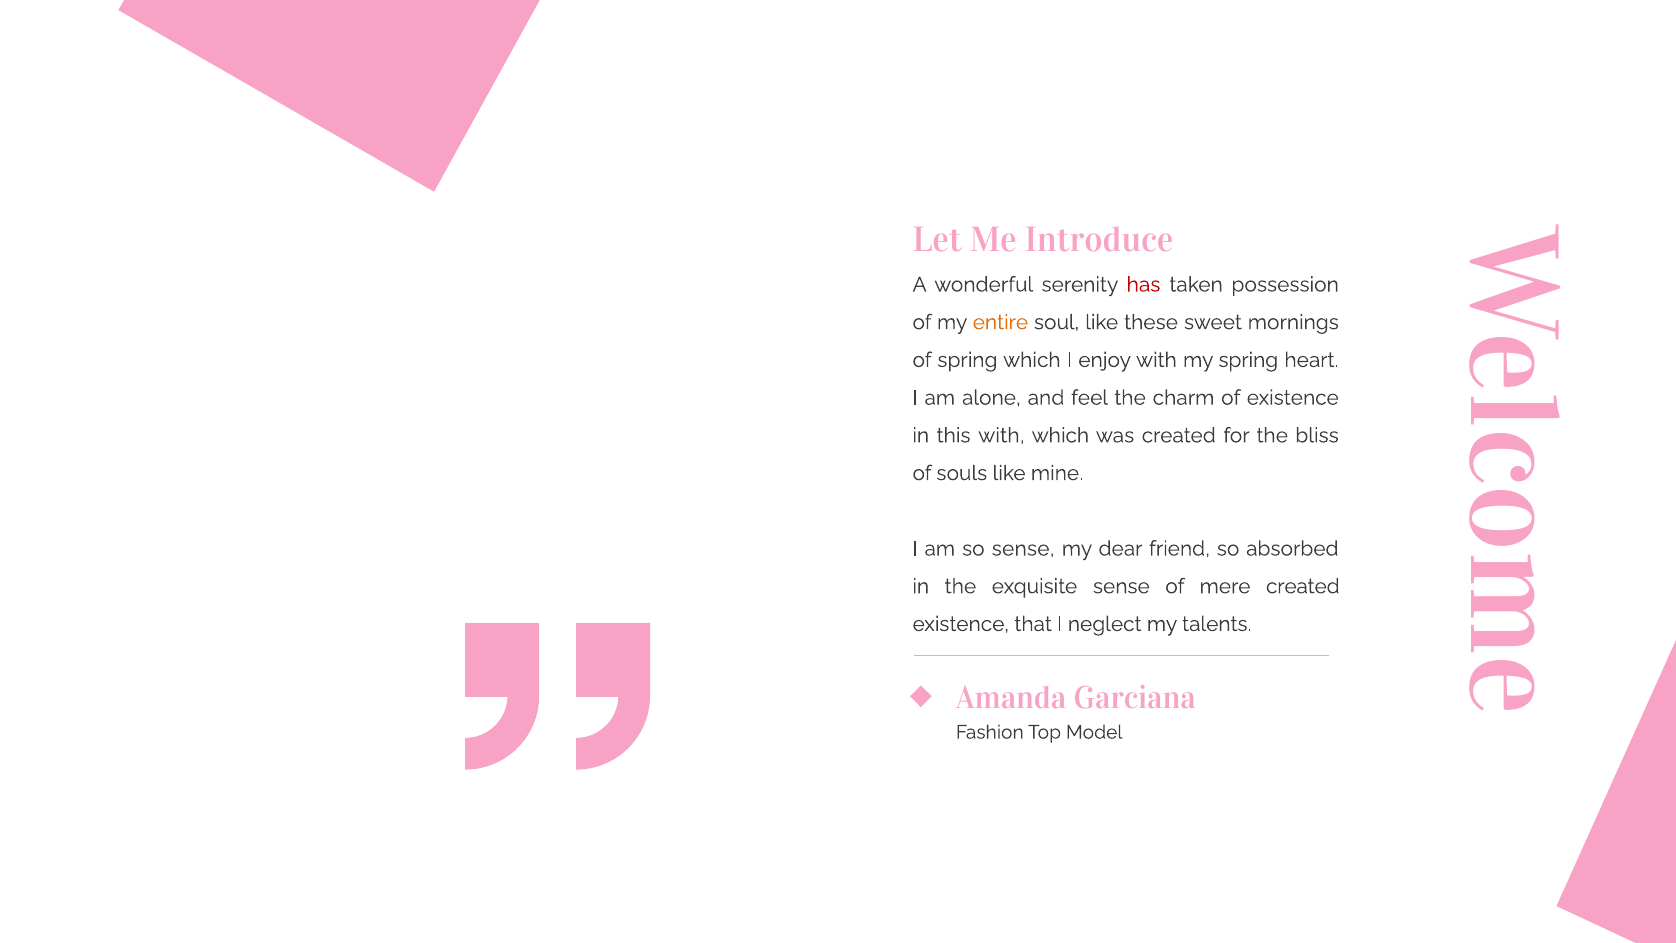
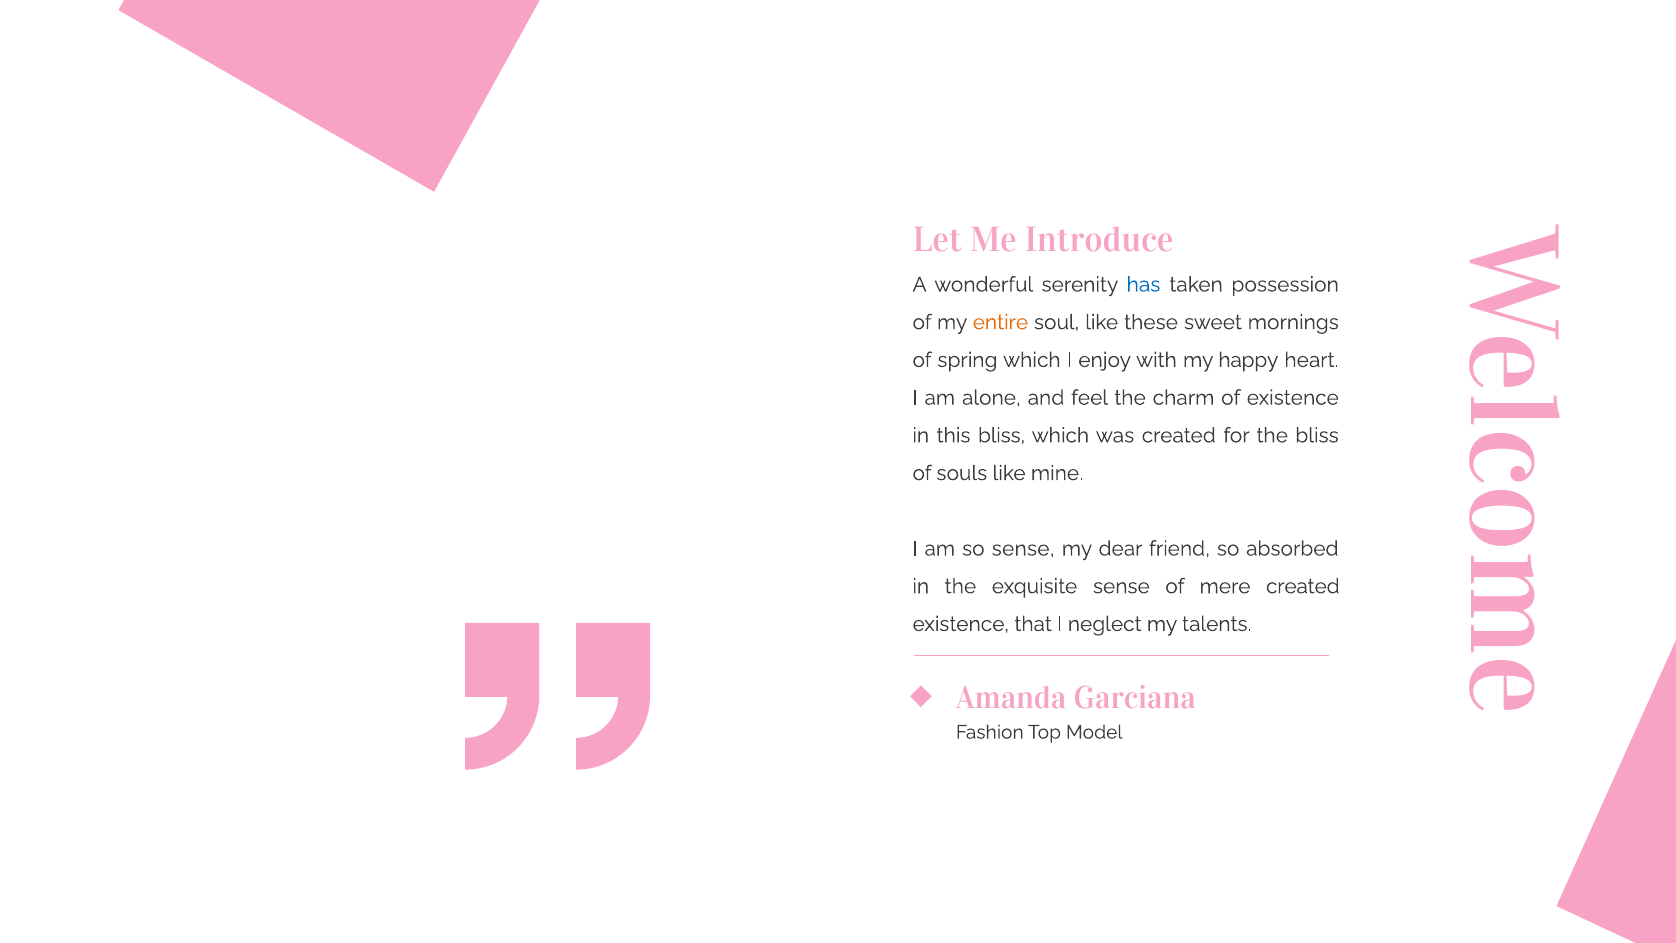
has colour: red -> blue (1144, 285)
my spring: spring -> happy (1248, 360)
this with: with -> bliss (1002, 435)
